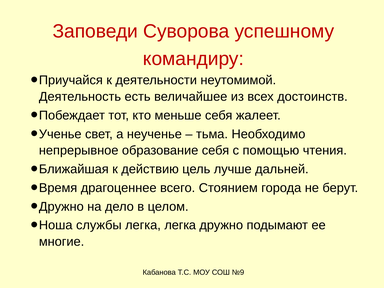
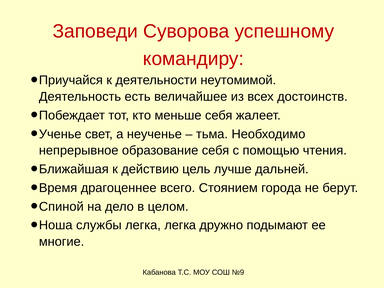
Дружно: Дружно -> Спиной (61, 207)
